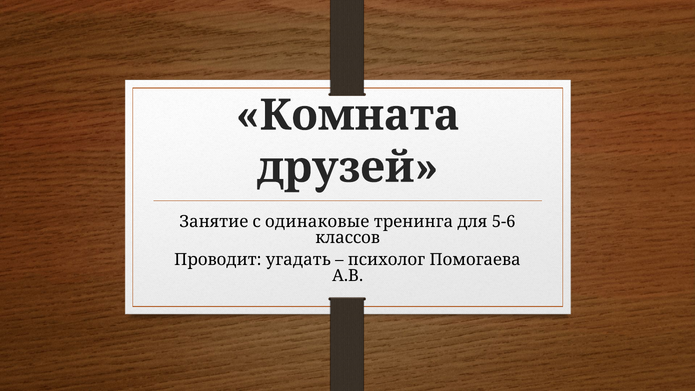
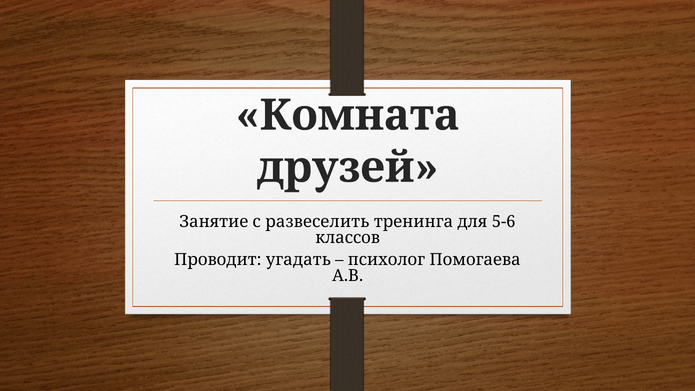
одинаковые: одинаковые -> развеселить (317, 222)
